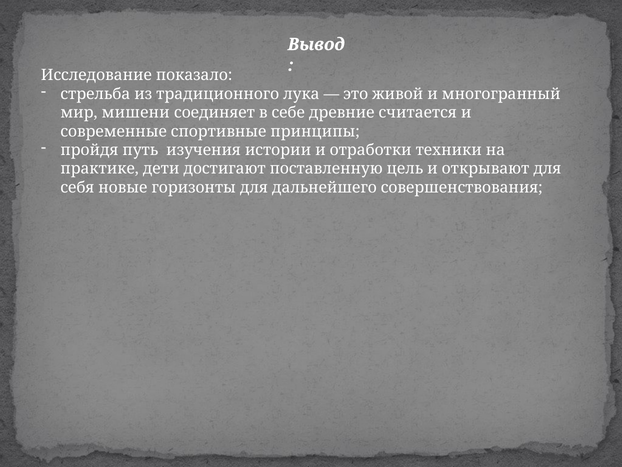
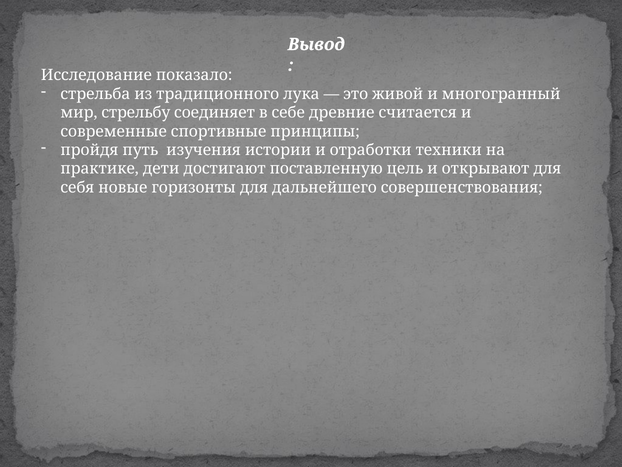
мишени: мишени -> стрельбу (136, 113)
